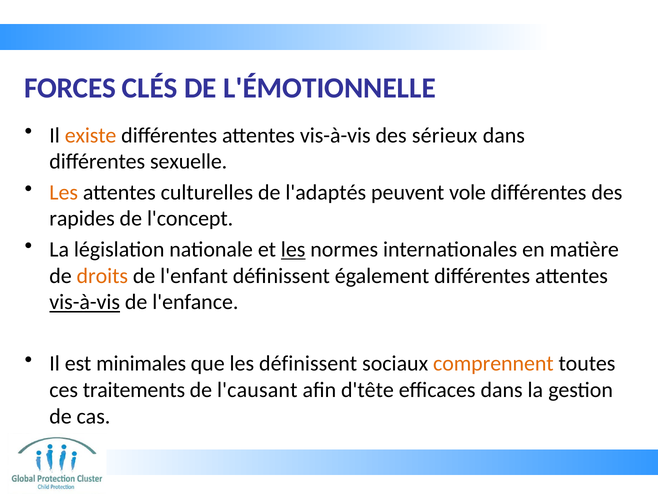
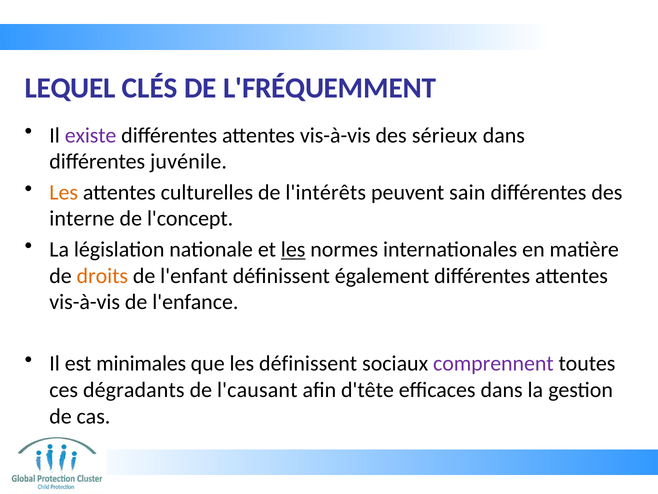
FORCES: FORCES -> LEQUEL (70, 88)
L'ÉMOTIONNELLE: L'ÉMOTIONNELLE -> L'FRÉQUEMMENT (330, 88)
existe colour: orange -> purple (91, 135)
sexuelle: sexuelle -> juvénile (189, 162)
l'adaptés: l'adaptés -> l'intérêts (326, 192)
vole: vole -> sain (467, 192)
rapides: rapides -> interne (82, 219)
vis-à-vis underline: present -> none (85, 302)
comprennent colour: orange -> purple (493, 363)
traitements: traitements -> dégradants (134, 390)
